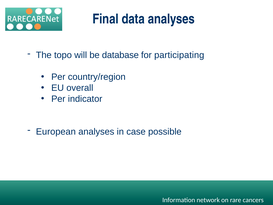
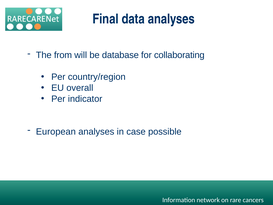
topo: topo -> from (63, 55)
participating: participating -> collaborating (179, 55)
